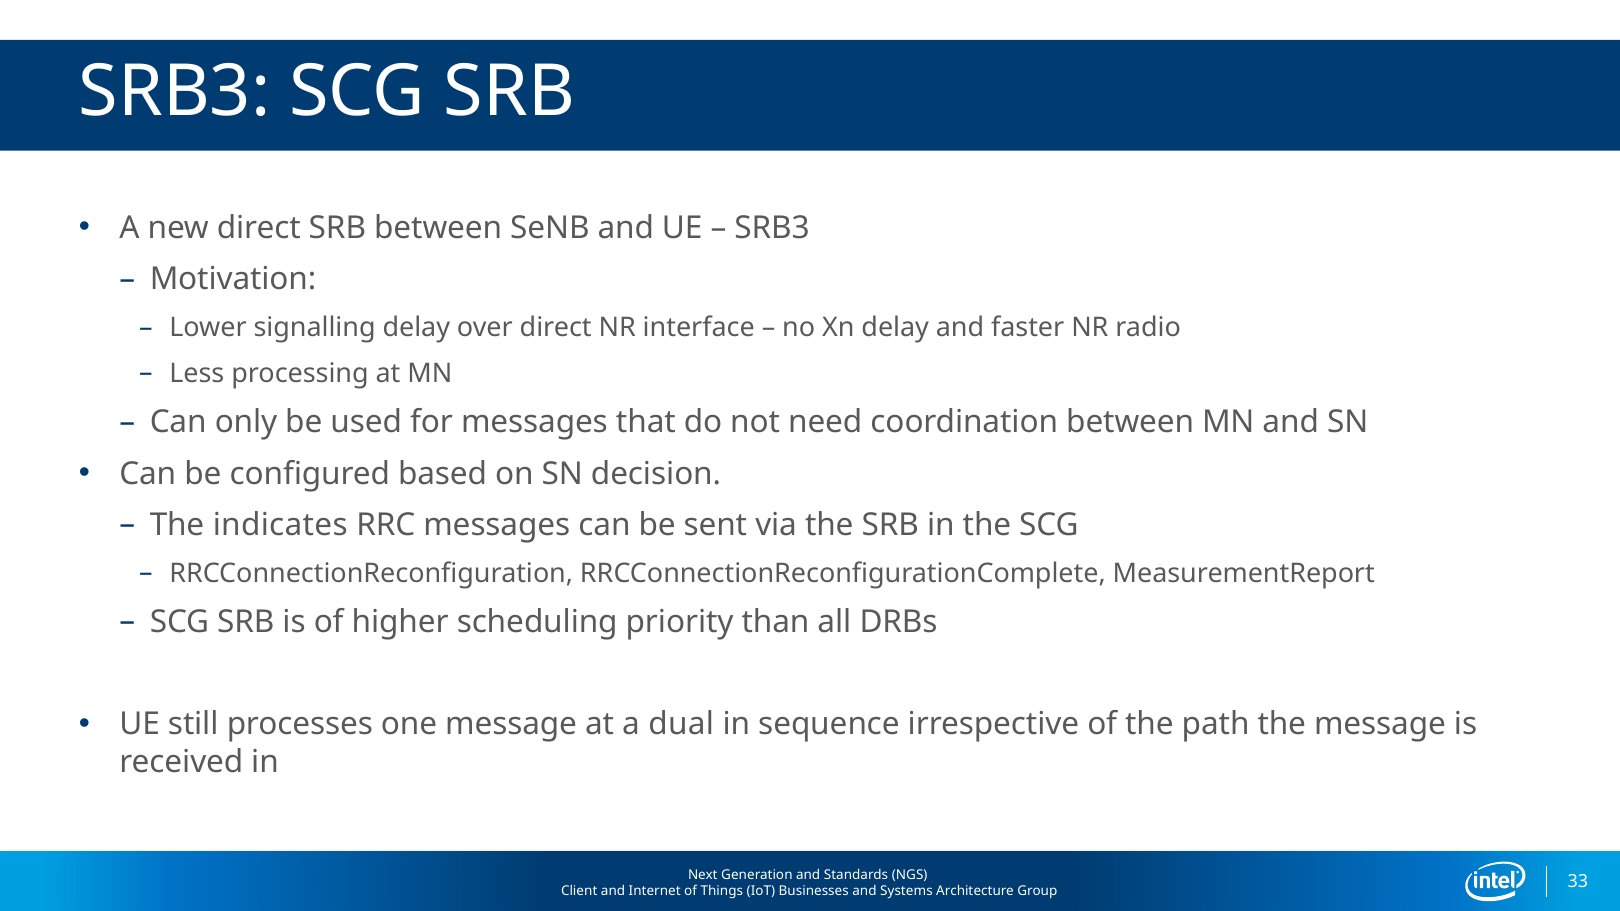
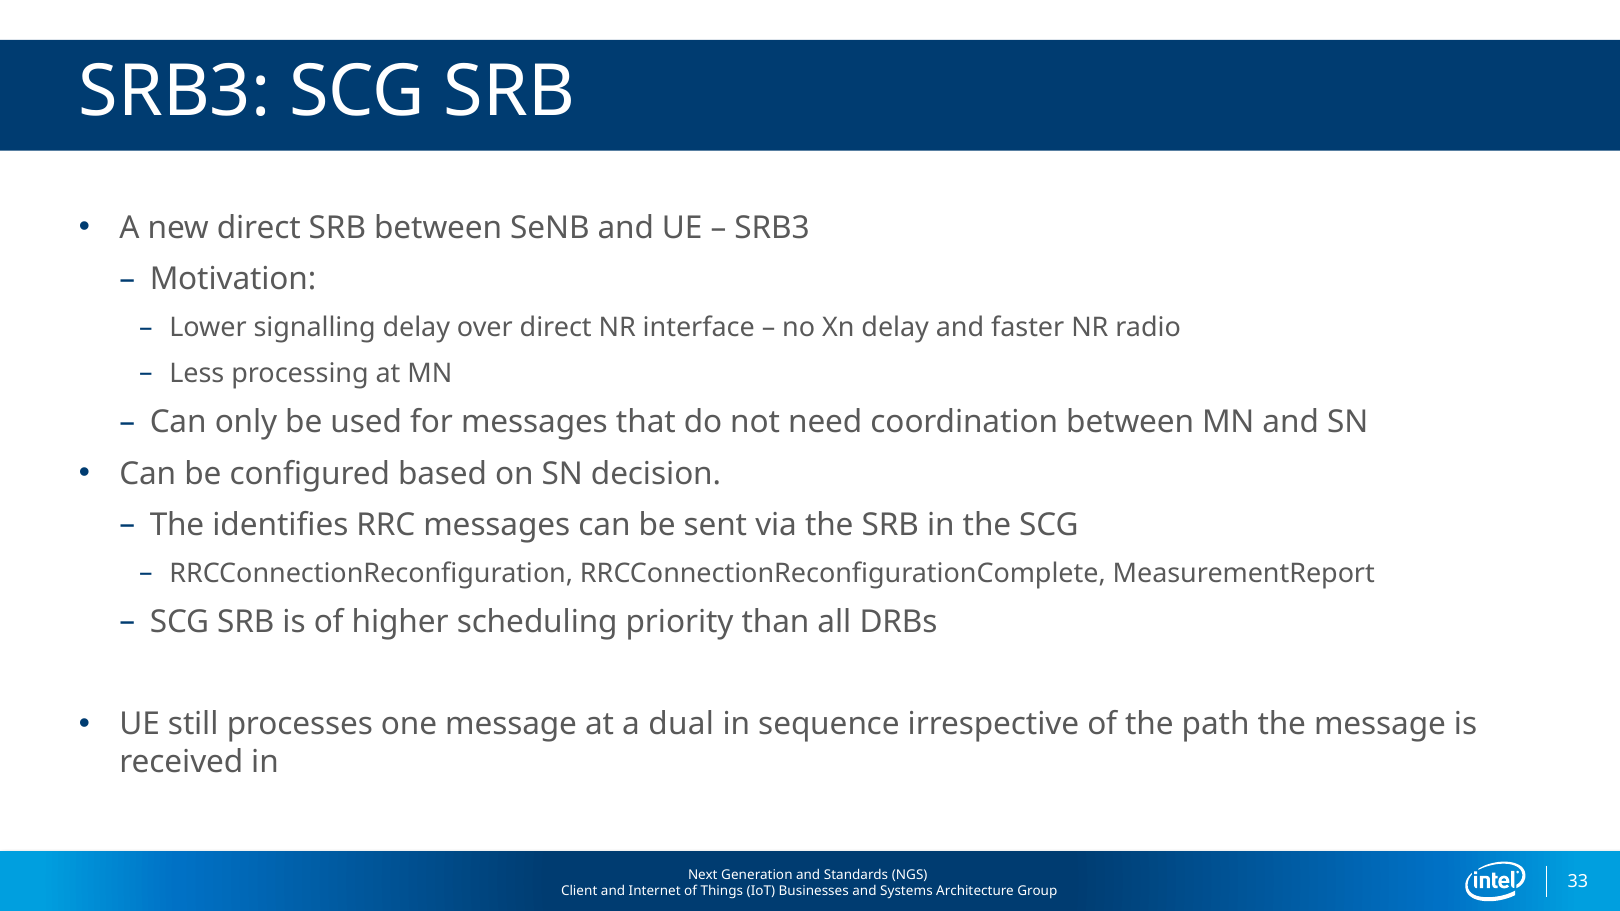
indicates: indicates -> identifies (280, 525)
